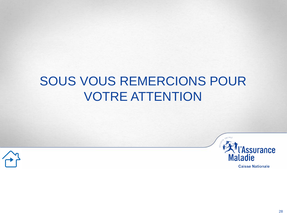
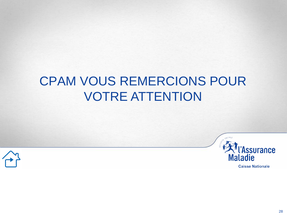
SOUS: SOUS -> CPAM (58, 81)
